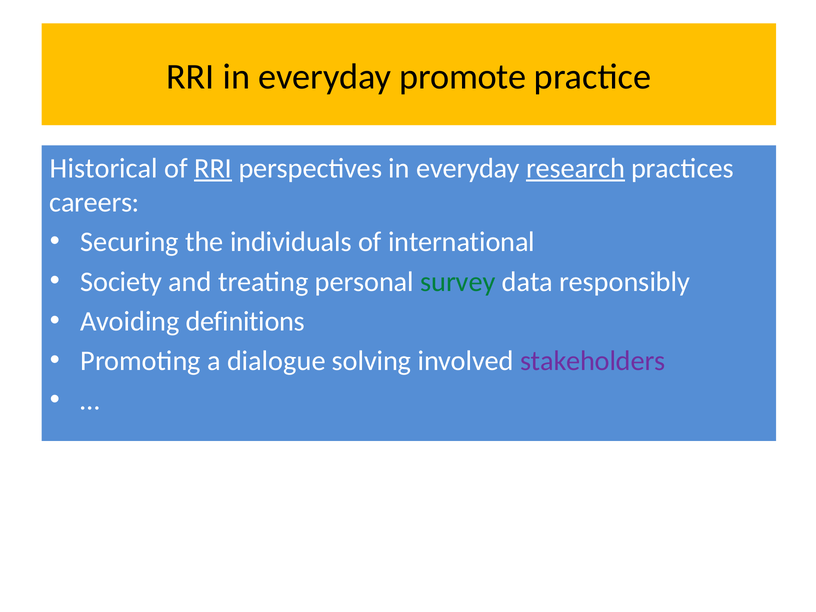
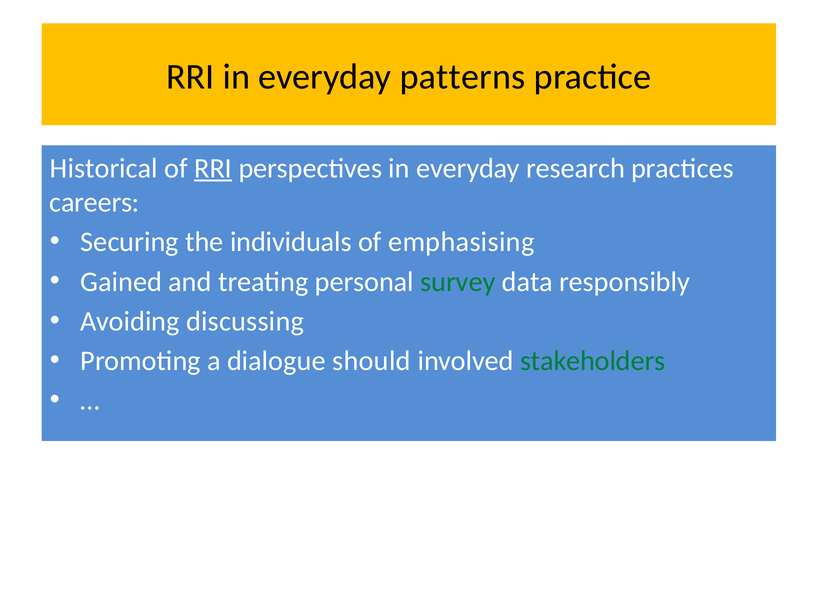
promote: promote -> patterns (463, 77)
research underline: present -> none (576, 168)
international: international -> emphasising (461, 242)
Society: Society -> Gained (121, 282)
definitions: definitions -> discussing (245, 321)
solving: solving -> should (371, 361)
stakeholders colour: purple -> green (593, 361)
